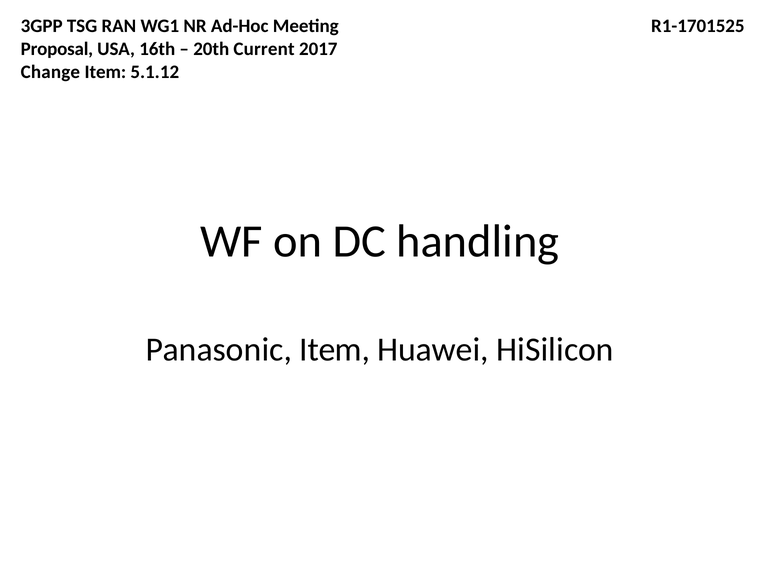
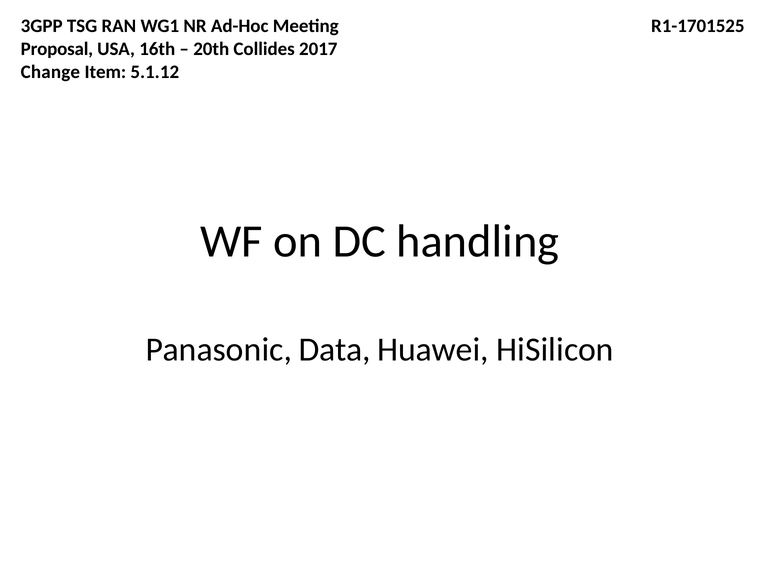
Current: Current -> Collides (264, 49)
Panasonic Item: Item -> Data (335, 349)
